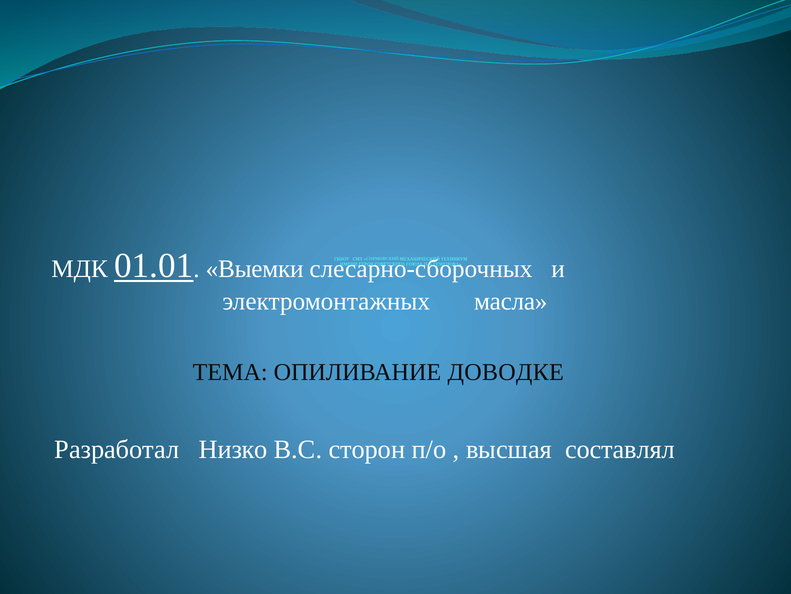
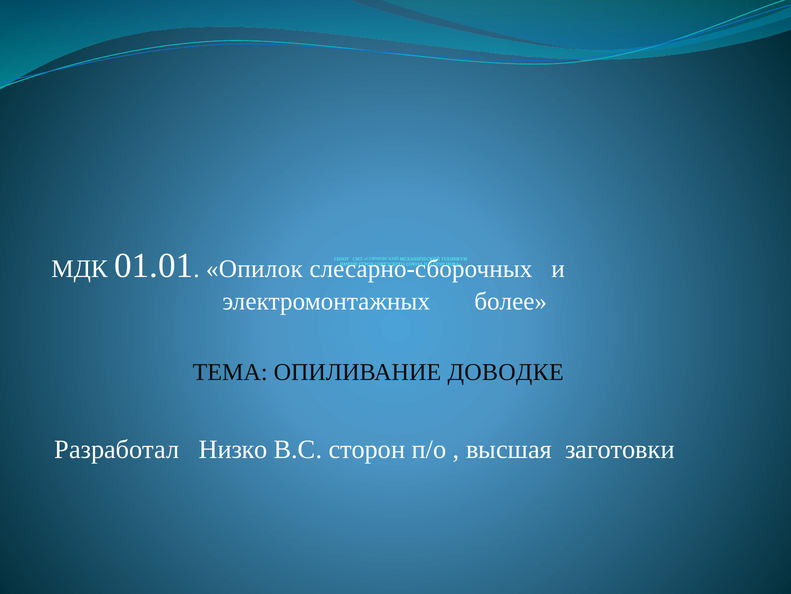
01.01 underline: present -> none (154, 265)
Выемки: Выемки -> Опилок (254, 269)
масла: масла -> более (511, 301)
составлял: составлял -> заготовки (620, 449)
